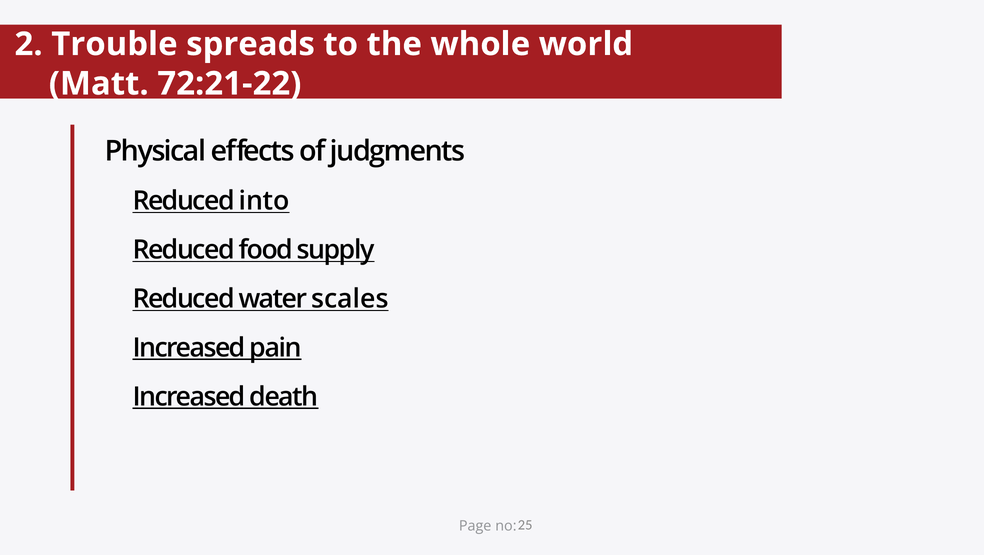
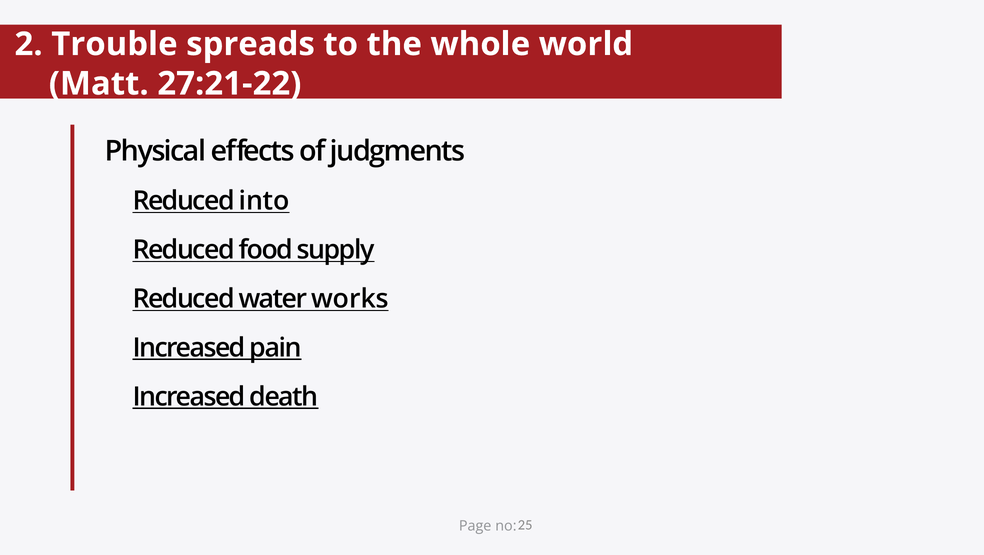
72:21-22: 72:21-22 -> 27:21-22 (229, 84)
scales: scales -> works (350, 299)
